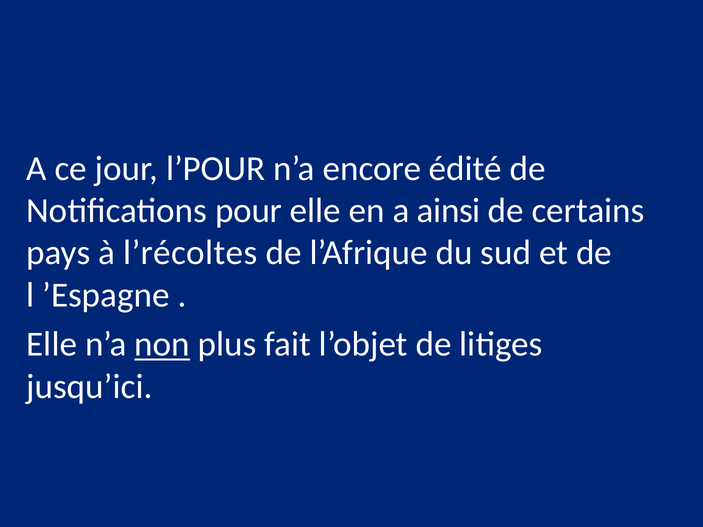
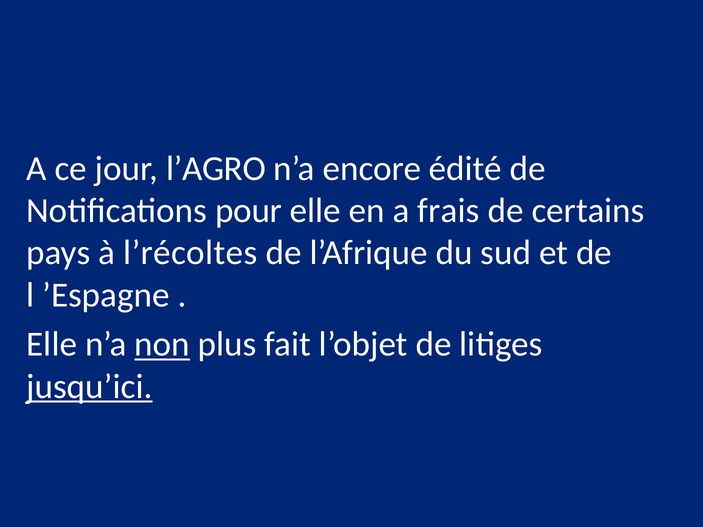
l’POUR: l’POUR -> l’AGRO (216, 169)
ainsi: ainsi -> frais (448, 211)
jusqu’ici underline: none -> present (89, 387)
